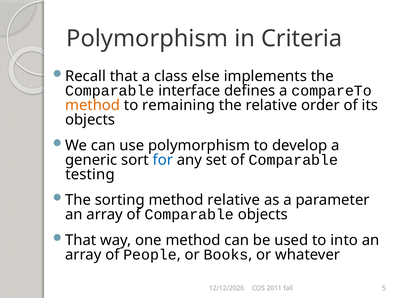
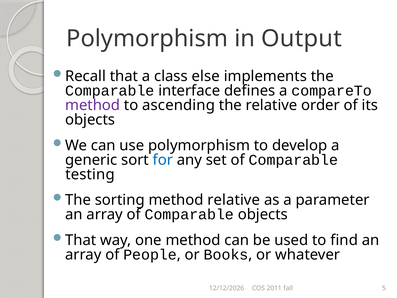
Criteria: Criteria -> Output (301, 38)
method colour: orange -> purple (93, 105)
remaining: remaining -> ascending (179, 105)
into: into -> find (344, 240)
